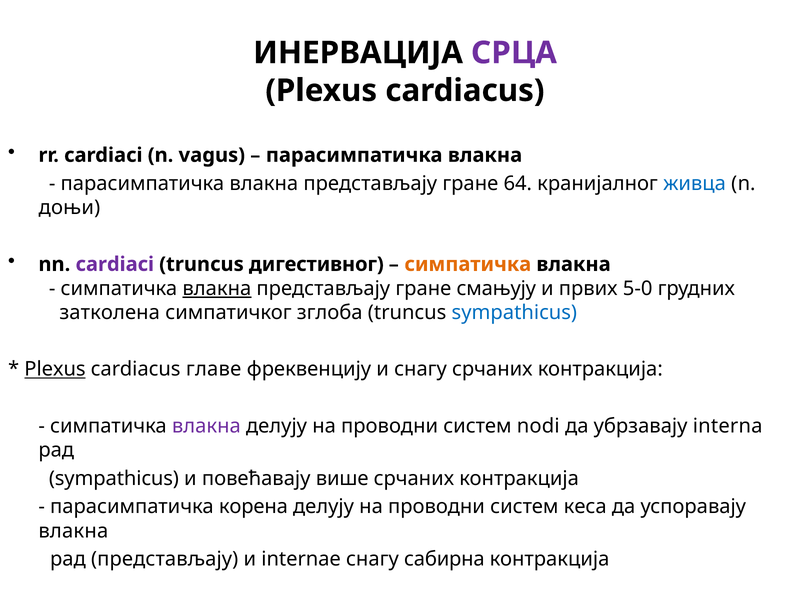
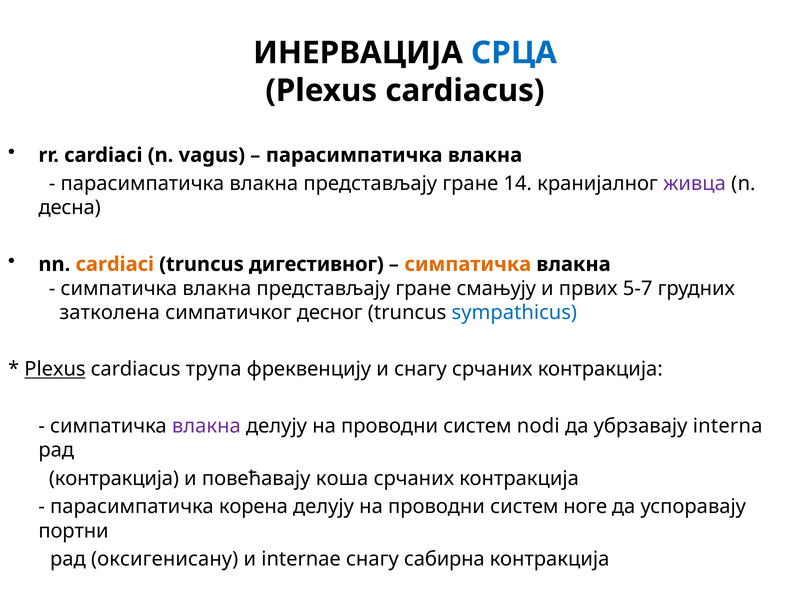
СРЦА colour: purple -> blue (514, 53)
64: 64 -> 14 (518, 183)
живца colour: blue -> purple (695, 183)
доњи: доњи -> десна (70, 208)
cardiaci colour: purple -> orange (115, 264)
влакна underline: present -> none (217, 289)
5-0: 5-0 -> 5-7 (638, 289)
зглоба: зглоба -> десног (330, 313)
главе: главе -> трупа (214, 369)
sympathicus: sympathicus -> контракција (114, 478)
више: више -> коша (342, 478)
кеса: кеса -> ноге (585, 507)
влакна: влакна -> портни (73, 531)
рад представљају: представљају -> оксигенисану (165, 559)
